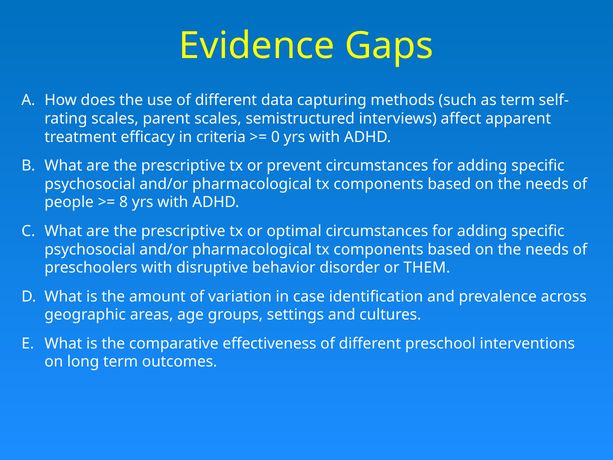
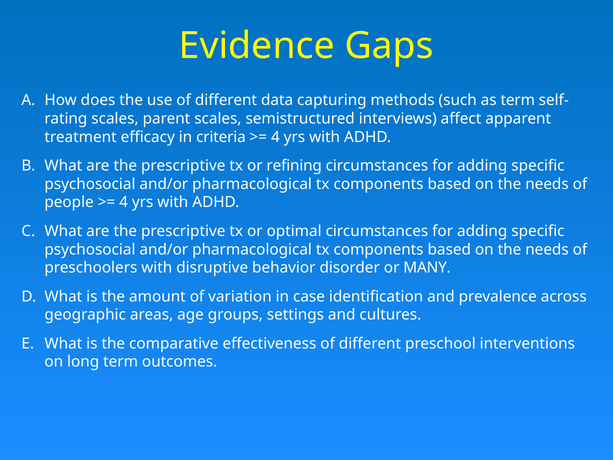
0: 0 -> 4 (275, 137)
prevent: prevent -> refining (294, 166)
8: 8 -> 4 (124, 202)
THEM: THEM -> MANY (427, 268)
